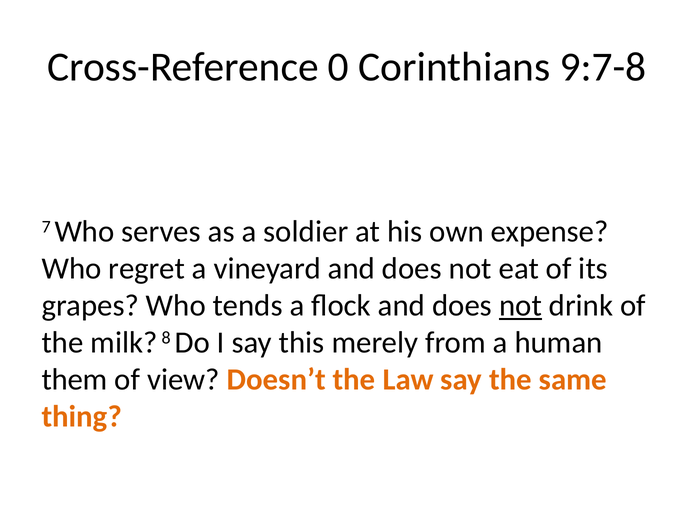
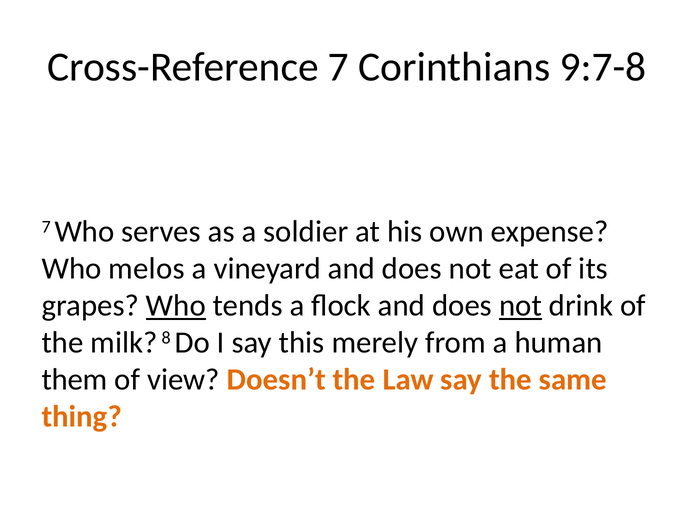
Cross-Reference 0: 0 -> 7 (338, 67)
regret: regret -> melos (147, 269)
Who underline: none -> present (176, 306)
